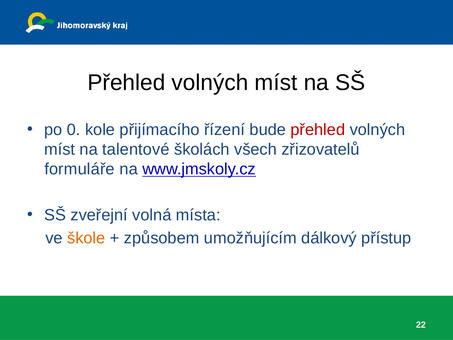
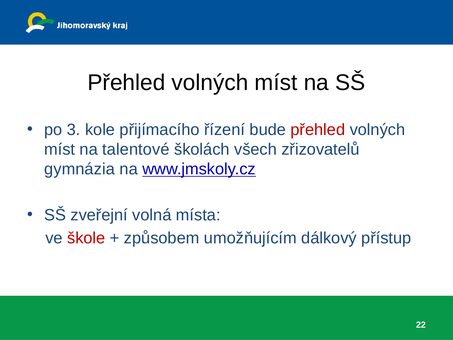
0: 0 -> 3 (74, 130)
formuláře: formuláře -> gymnázia (80, 169)
škole colour: orange -> red (86, 238)
